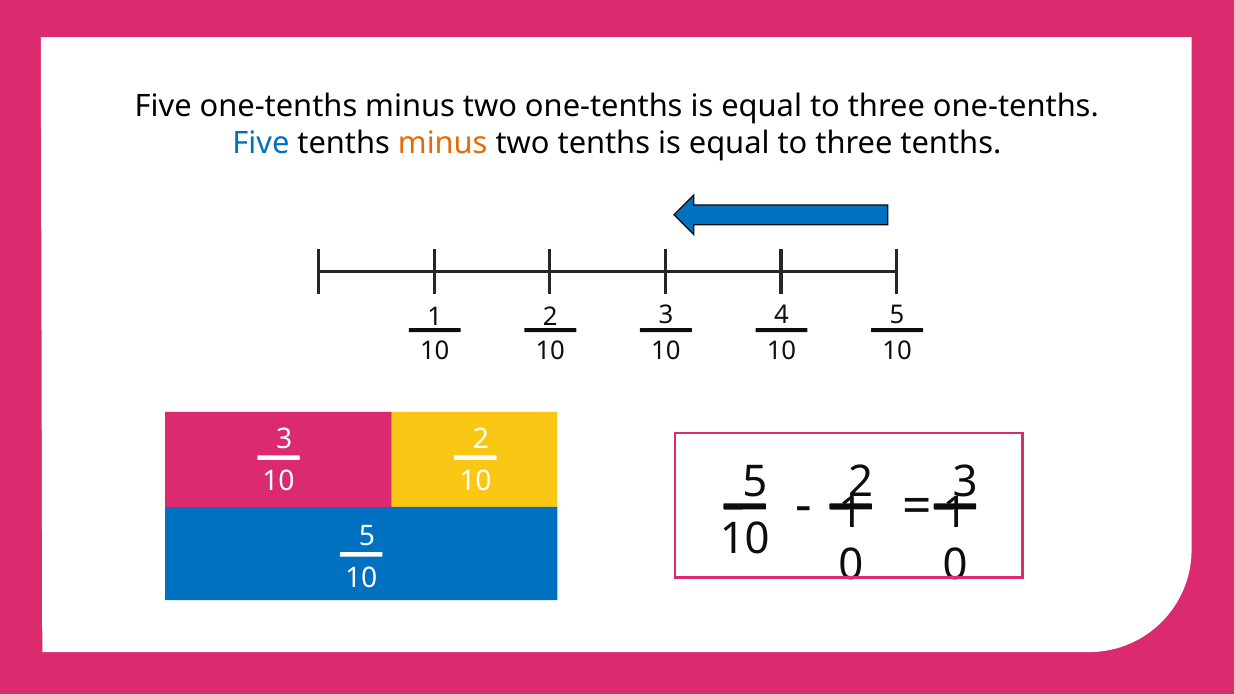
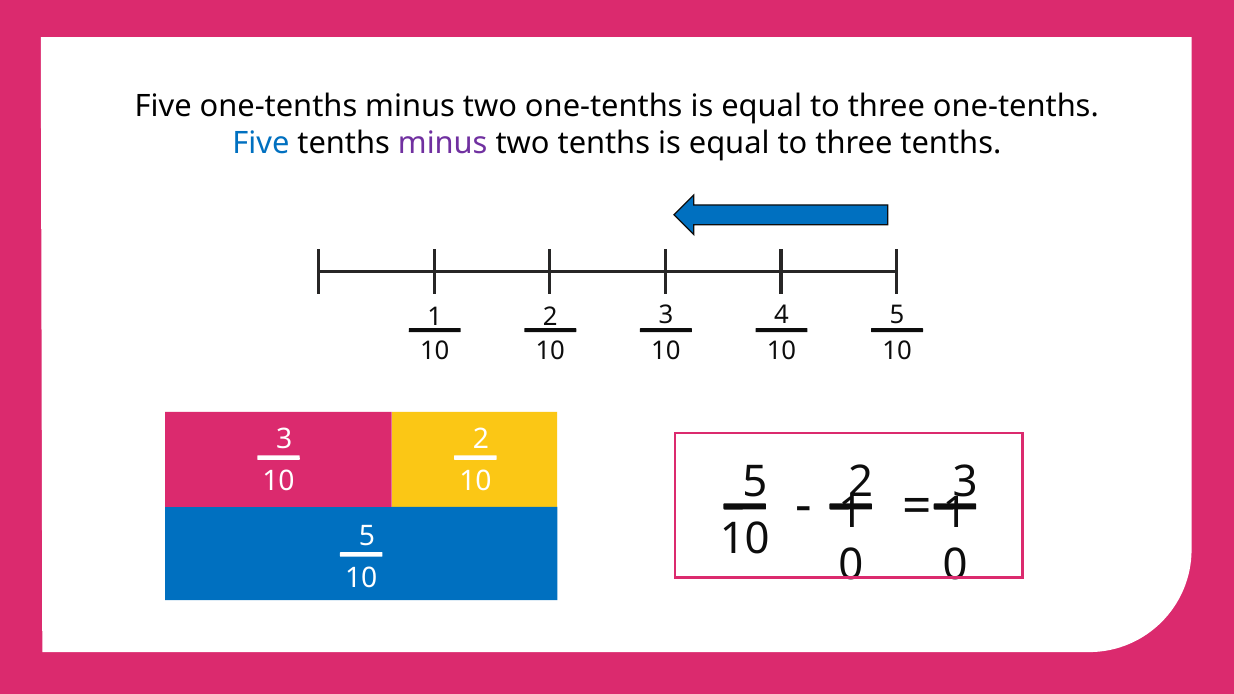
minus colour: orange -> purple (443, 143)
